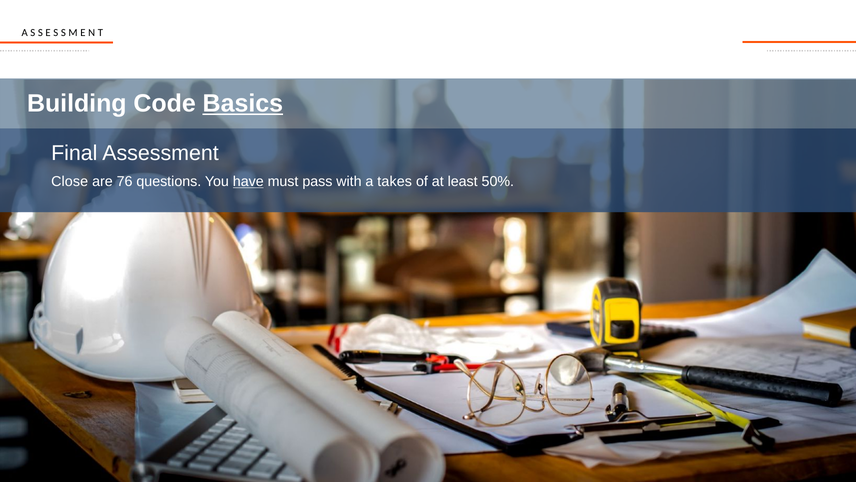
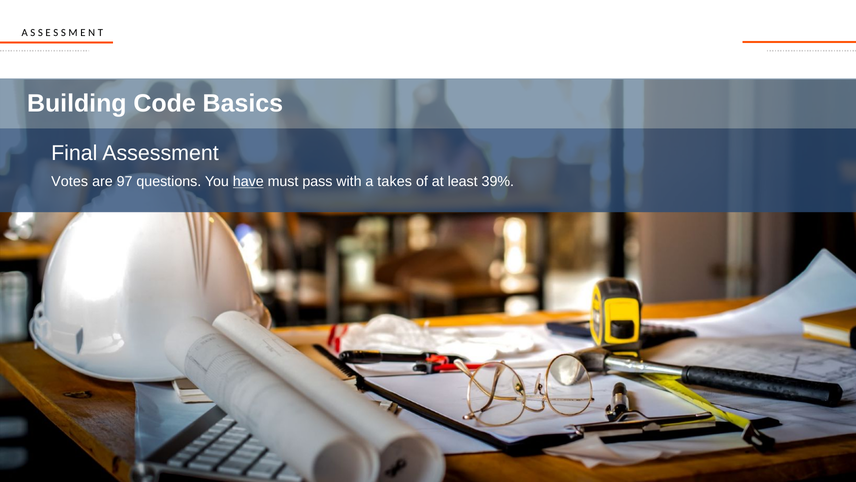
Basics underline: present -> none (243, 103)
Close: Close -> Votes (70, 181)
76: 76 -> 97 (125, 181)
50%: 50% -> 39% (498, 181)
